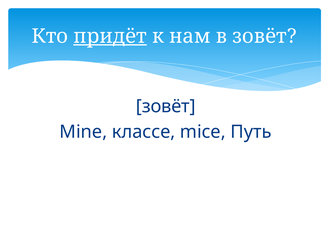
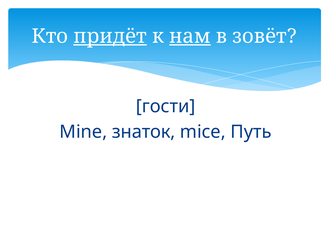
нам underline: none -> present (190, 36)
зовёт: зовёт -> гости (166, 106)
классе: классе -> знаток (144, 132)
